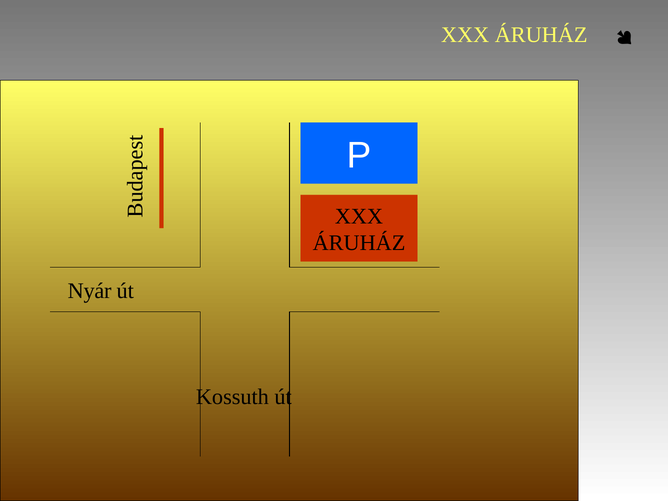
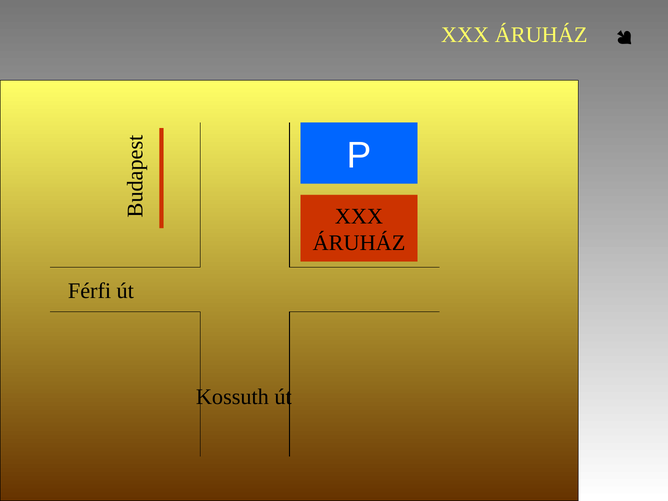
Nyár: Nyár -> Férfi (89, 291)
